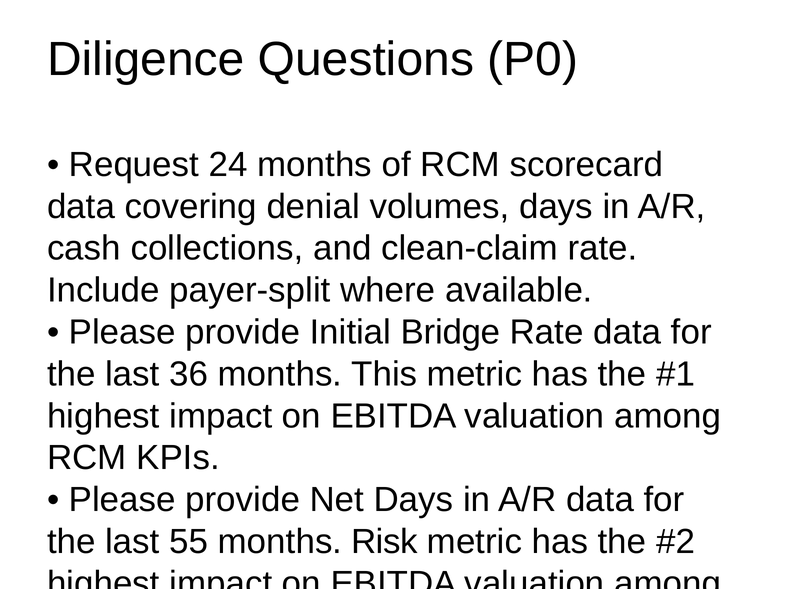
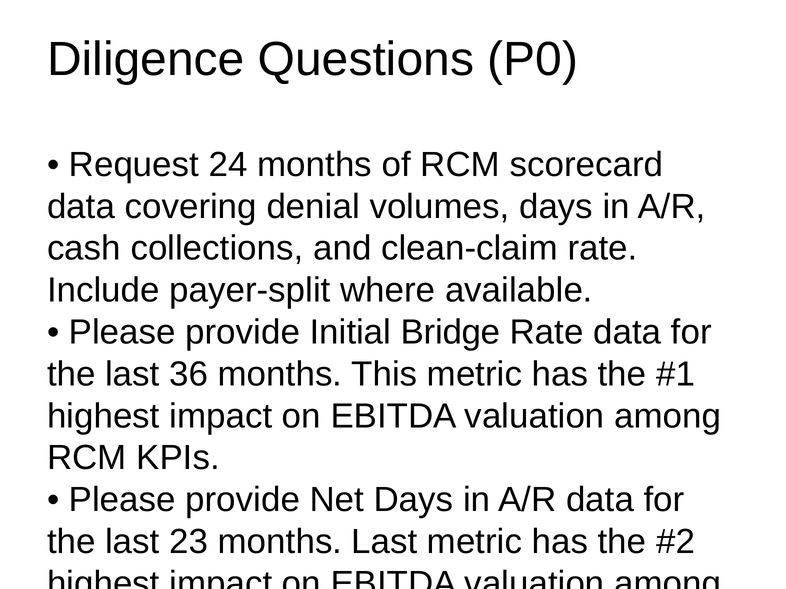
55: 55 -> 23 (189, 542)
months Risk: Risk -> Last (384, 542)
